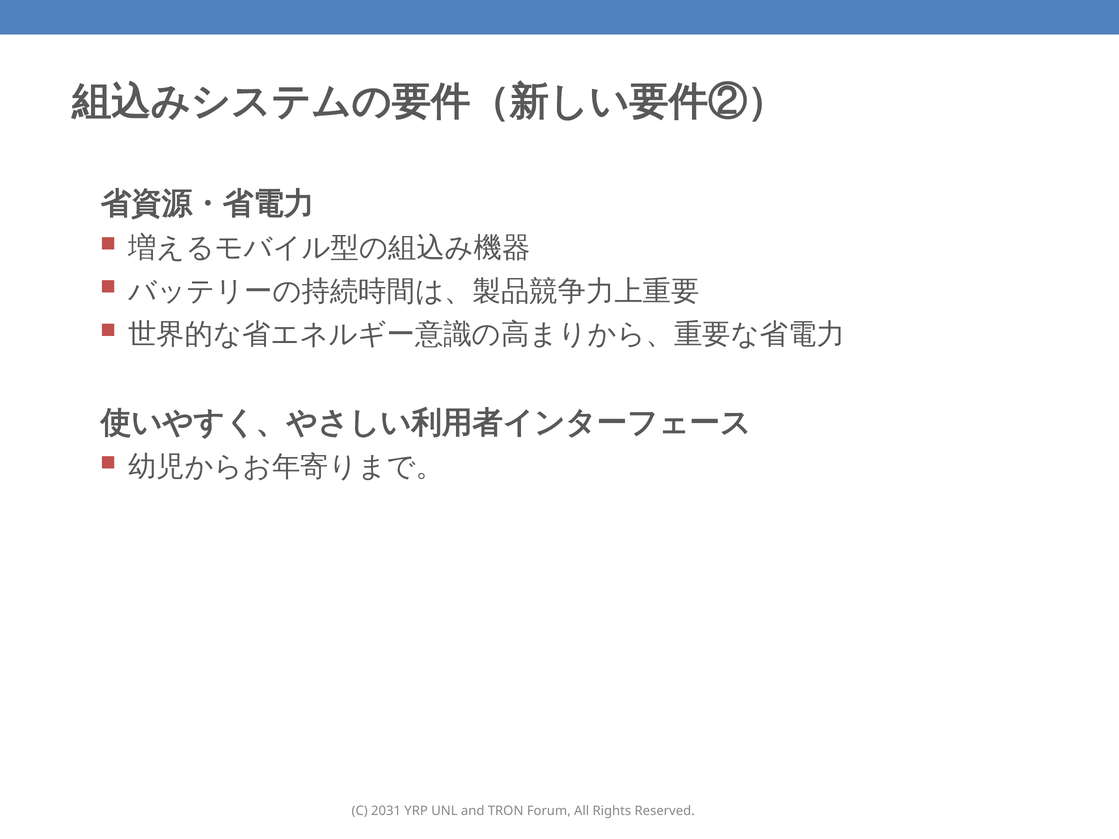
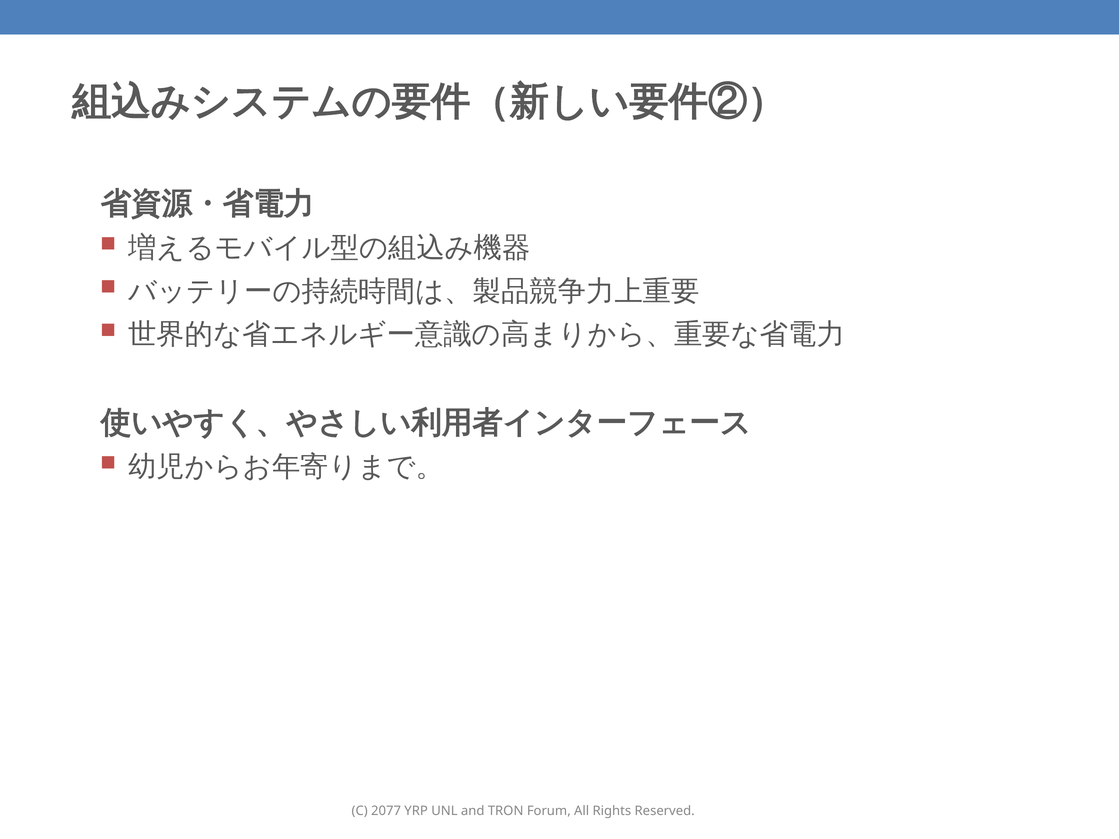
2031: 2031 -> 2077 (386, 811)
